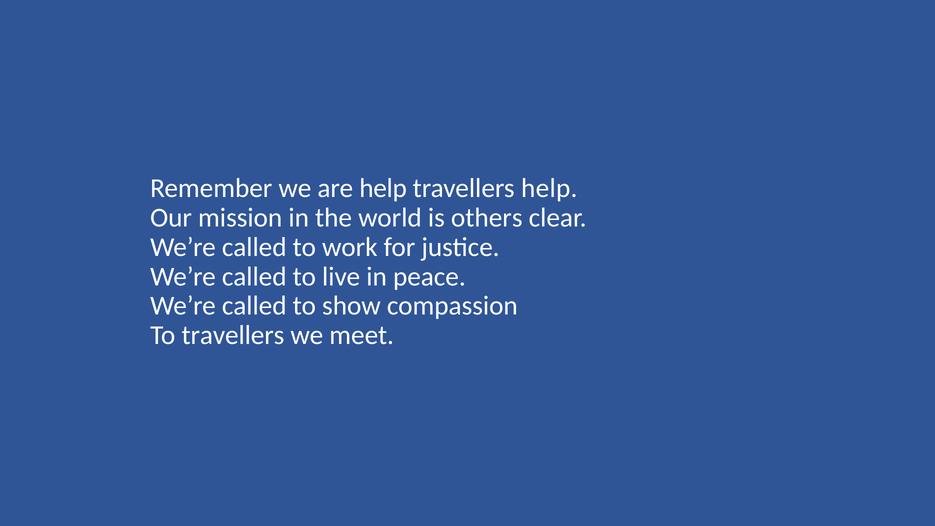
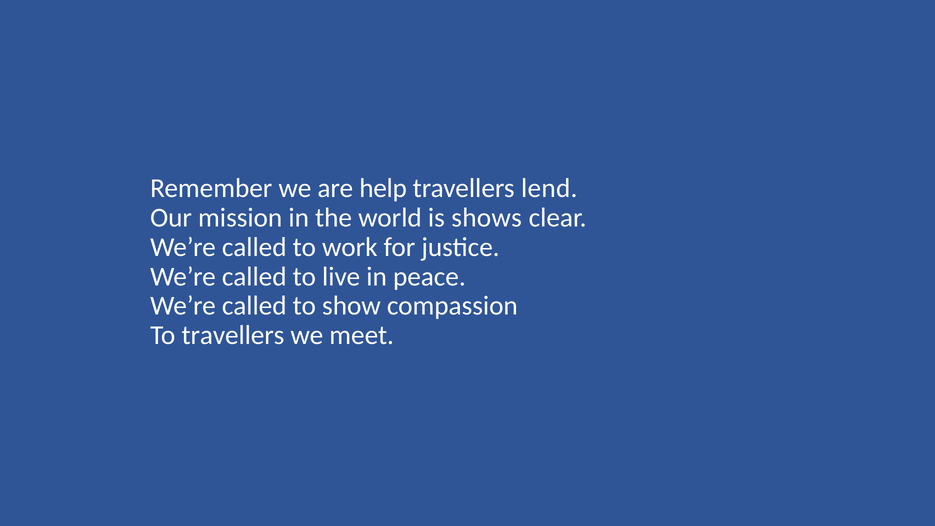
travellers help: help -> lend (549, 188)
others: others -> shows (487, 218)
